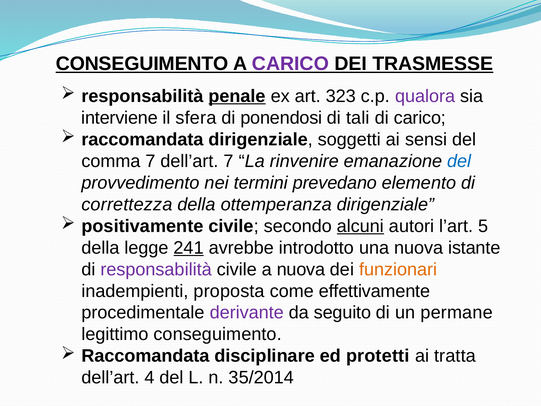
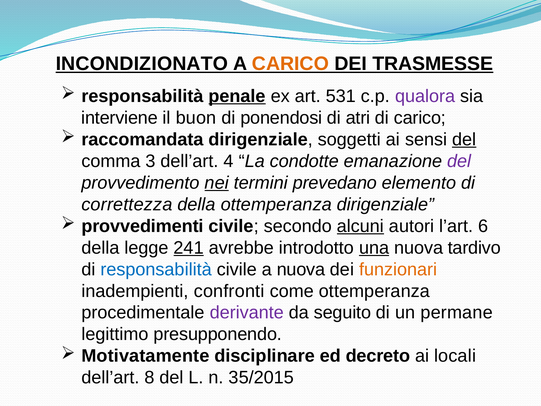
CONSEGUIMENTO: CONSEGUIMENTO -> INCONDIZIONATO (142, 64)
CARICO colour: purple -> orange (290, 64)
323: 323 -> 531 (341, 96)
sfera: sfera -> buon (196, 118)
tali: tali -> atri (358, 118)
del underline: none -> present (464, 139)
comma 7: 7 -> 3 (151, 161)
dell’art 7: 7 -> 4 (229, 161)
rinvenire: rinvenire -> condotte (304, 161)
del colour: blue -> purple (459, 161)
nei underline: none -> present (217, 183)
positivamente: positivamente -> provvedimenti (143, 226)
5: 5 -> 6 (483, 226)
una underline: none -> present (374, 248)
istante: istante -> tardivo (474, 248)
responsabilità colour: purple -> blue (156, 269)
proposta: proposta -> confronti (229, 291)
come effettivamente: effettivamente -> ottemperanza (374, 291)
legittimo conseguimento: conseguimento -> presupponendo (218, 334)
Raccomandata: Raccomandata -> Motivatamente (145, 356)
protetti: protetti -> decreto (378, 356)
tratta: tratta -> locali (455, 356)
4: 4 -> 8 (150, 377)
35/2014: 35/2014 -> 35/2015 (261, 377)
